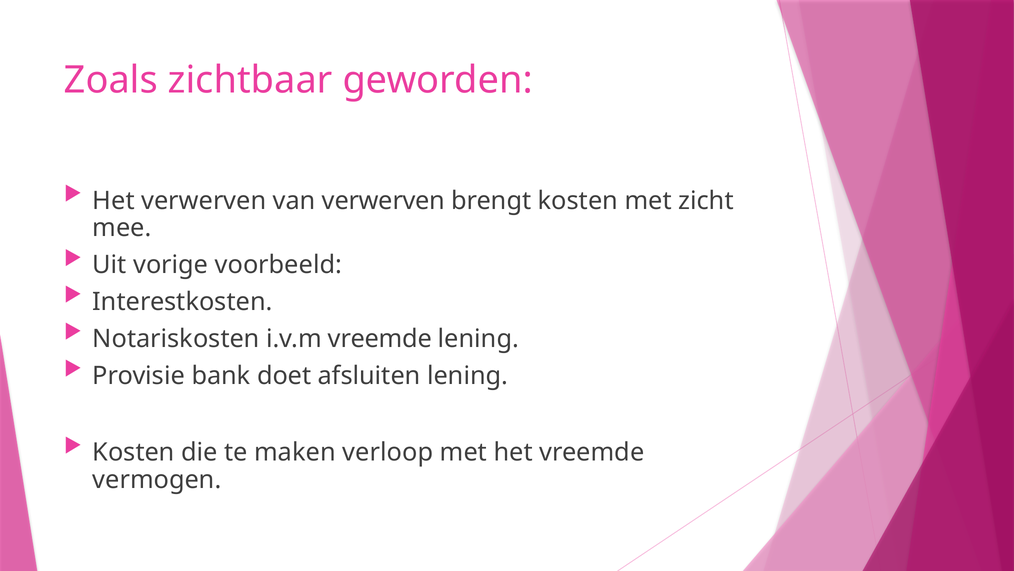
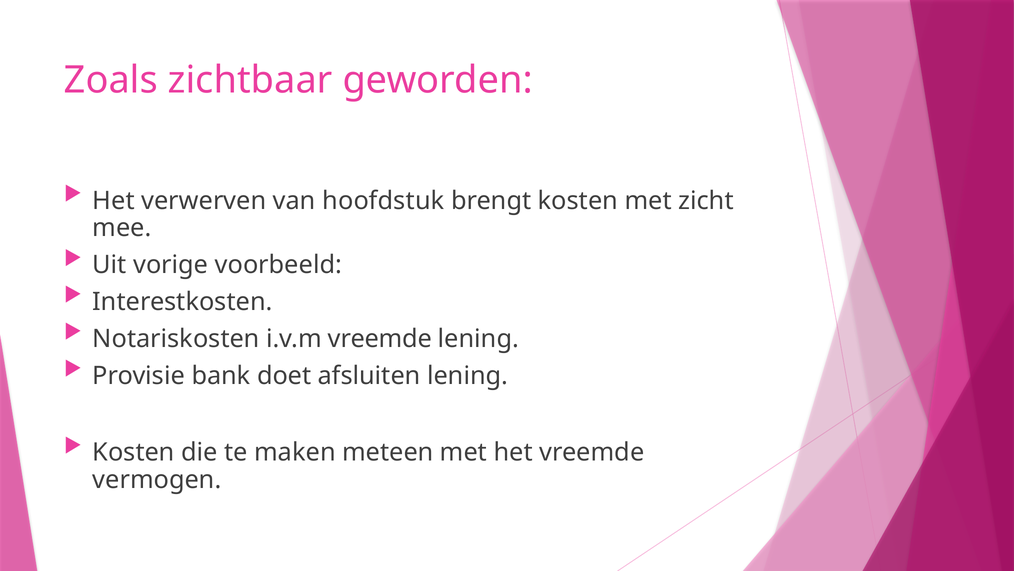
van verwerven: verwerven -> hoofdstuk (383, 200)
verloop: verloop -> meteen (388, 452)
